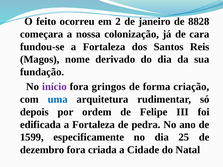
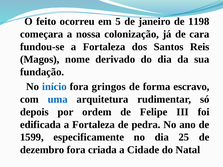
2: 2 -> 5 (118, 22)
8828: 8828 -> 1198 (199, 22)
início colour: purple -> blue (54, 87)
criação: criação -> escravo (191, 87)
